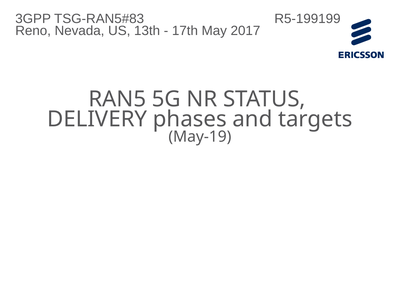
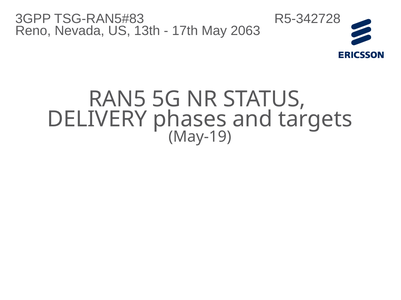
R5-199199: R5-199199 -> R5-342728 (307, 19)
2017: 2017 -> 2063 (245, 31)
